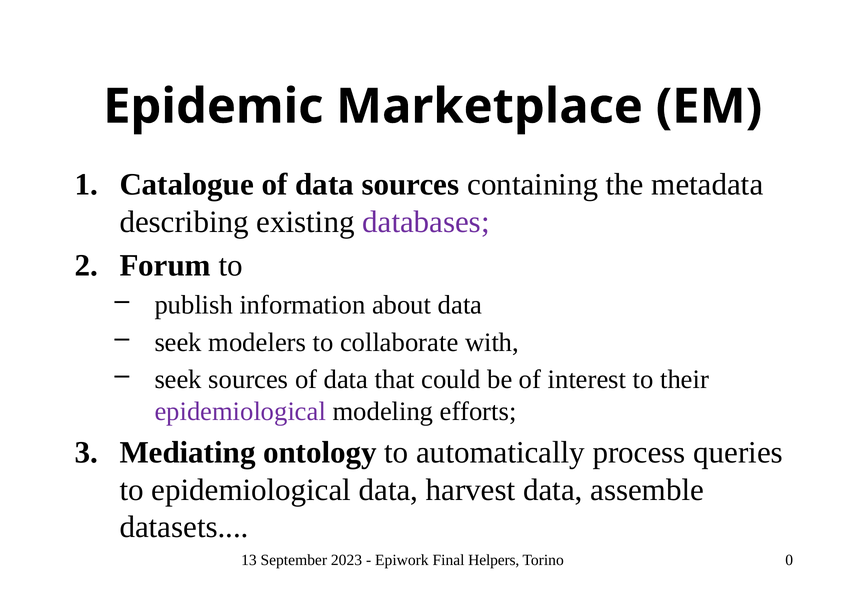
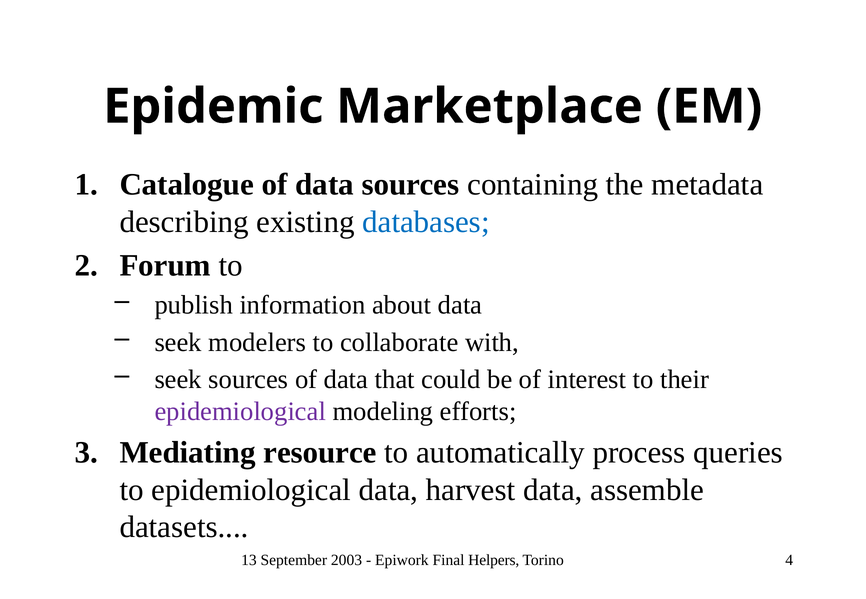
databases colour: purple -> blue (426, 222)
ontology: ontology -> resource (320, 453)
2023: 2023 -> 2003 (347, 561)
0: 0 -> 4 (789, 561)
